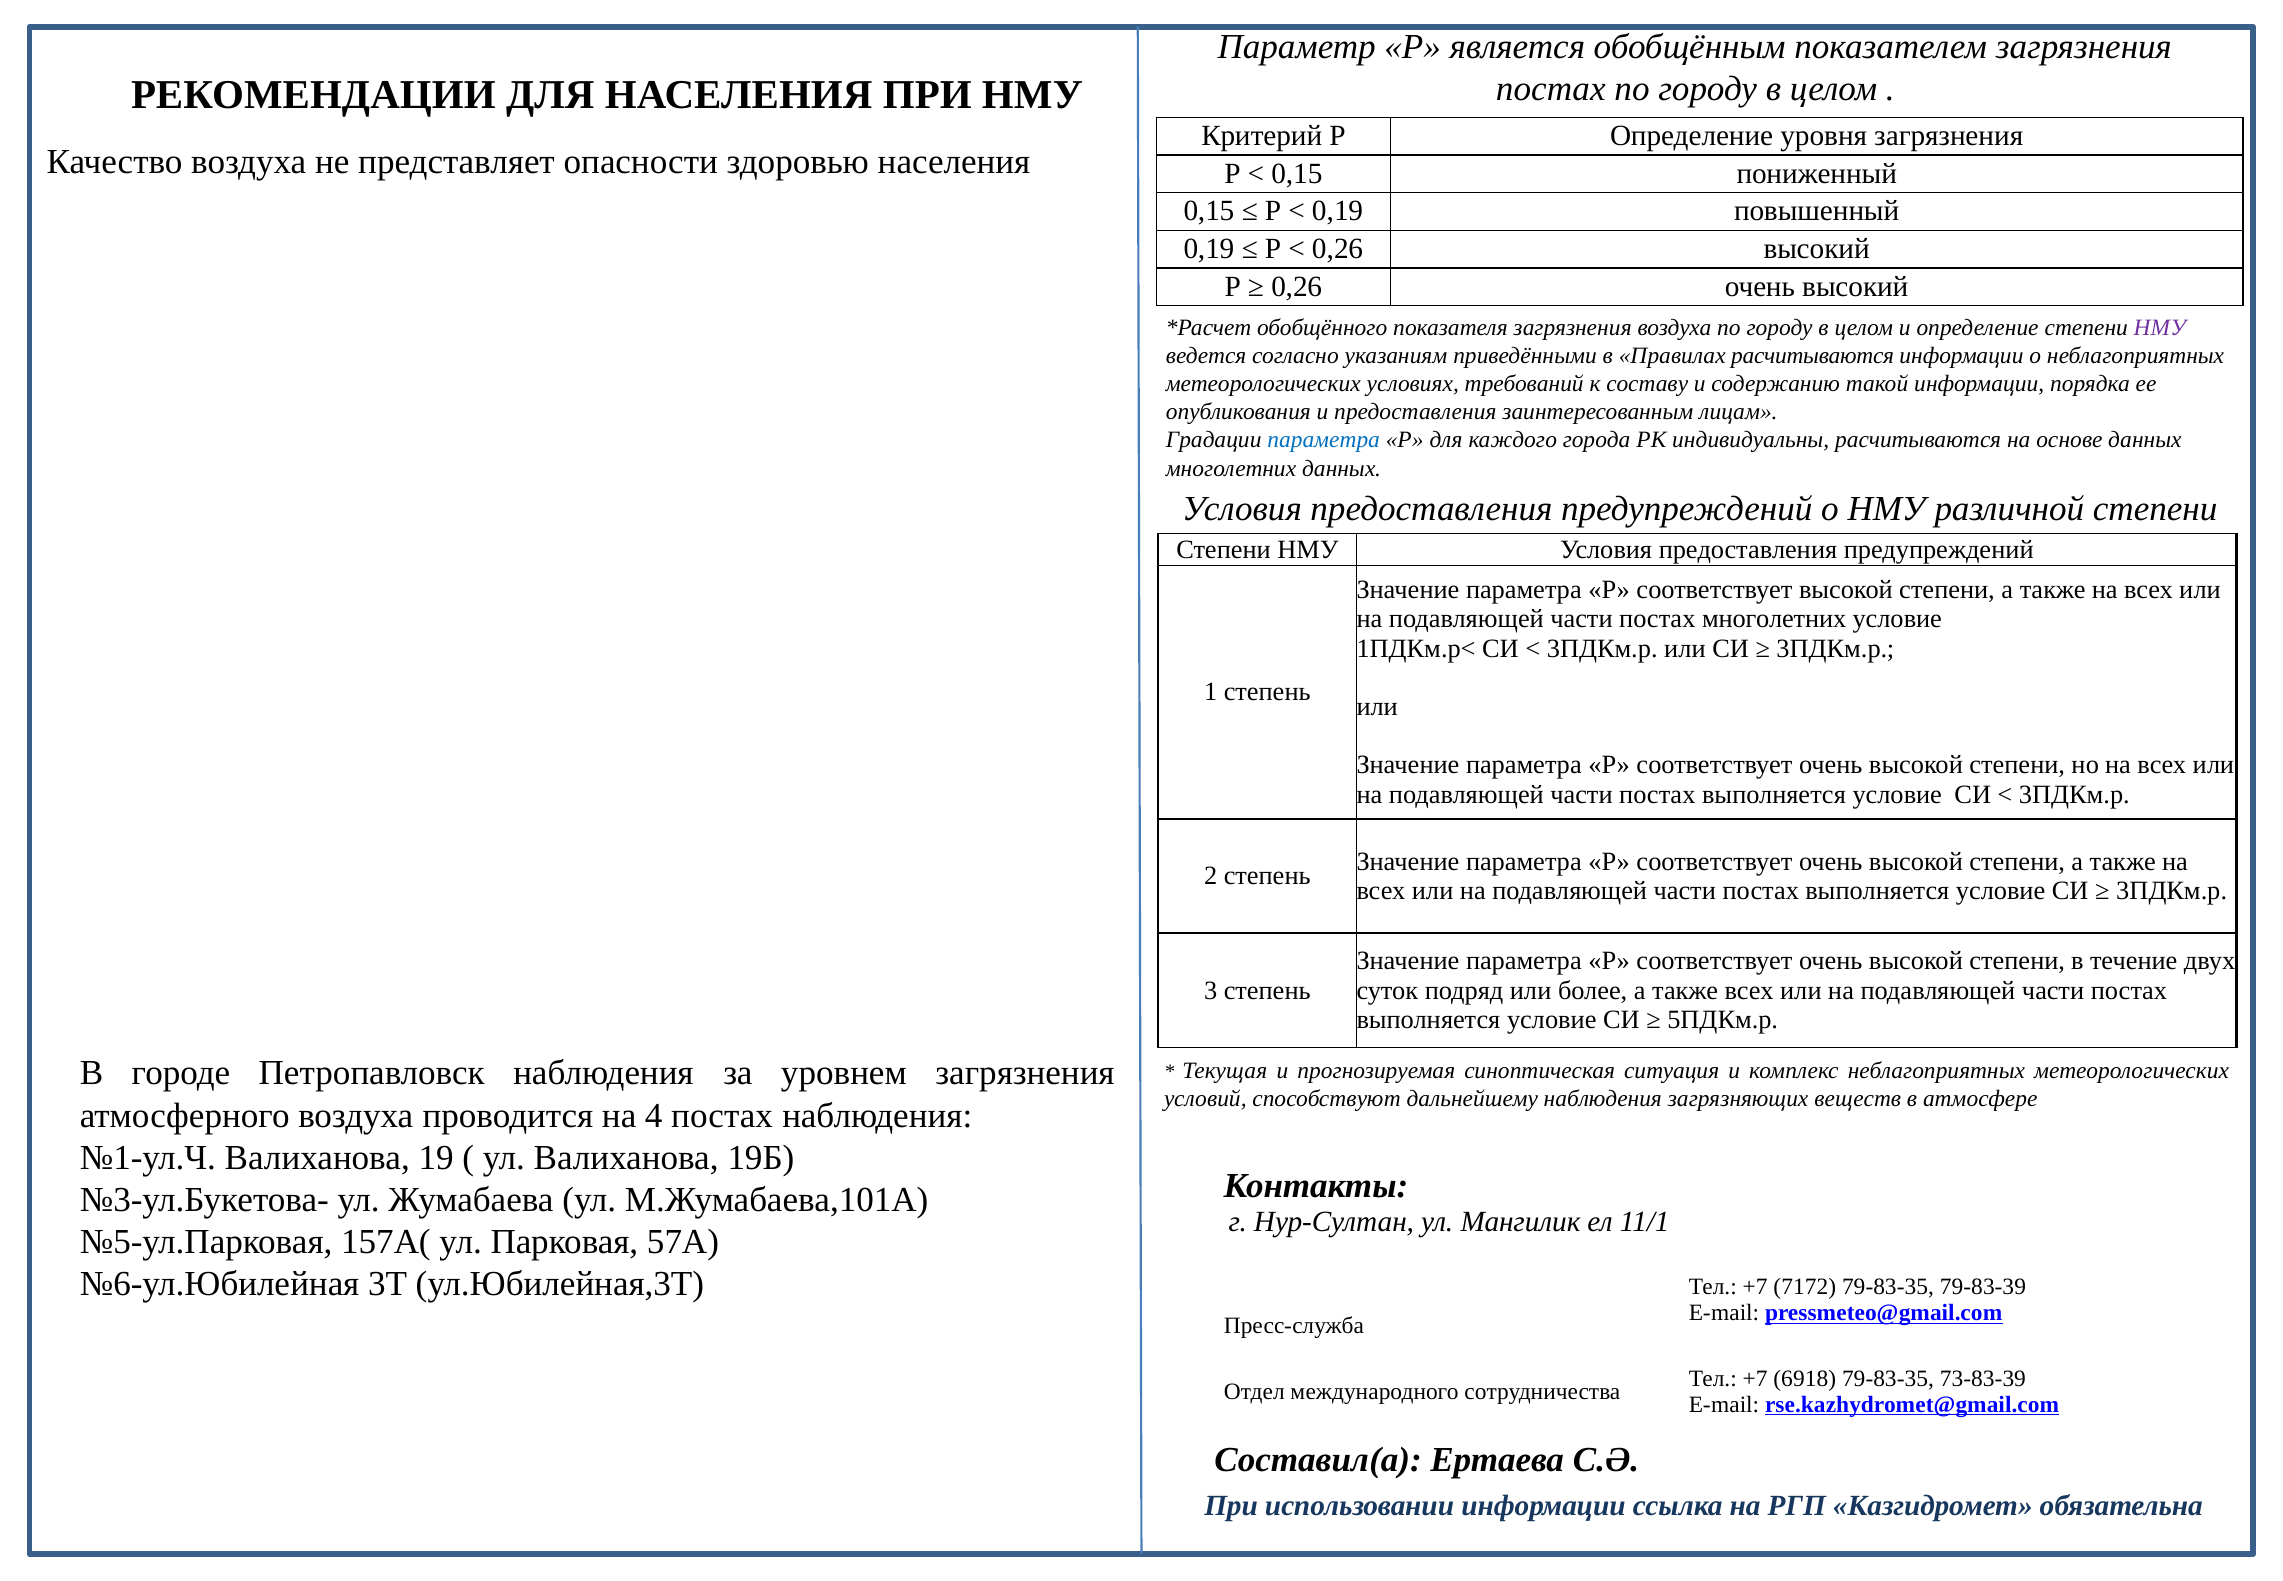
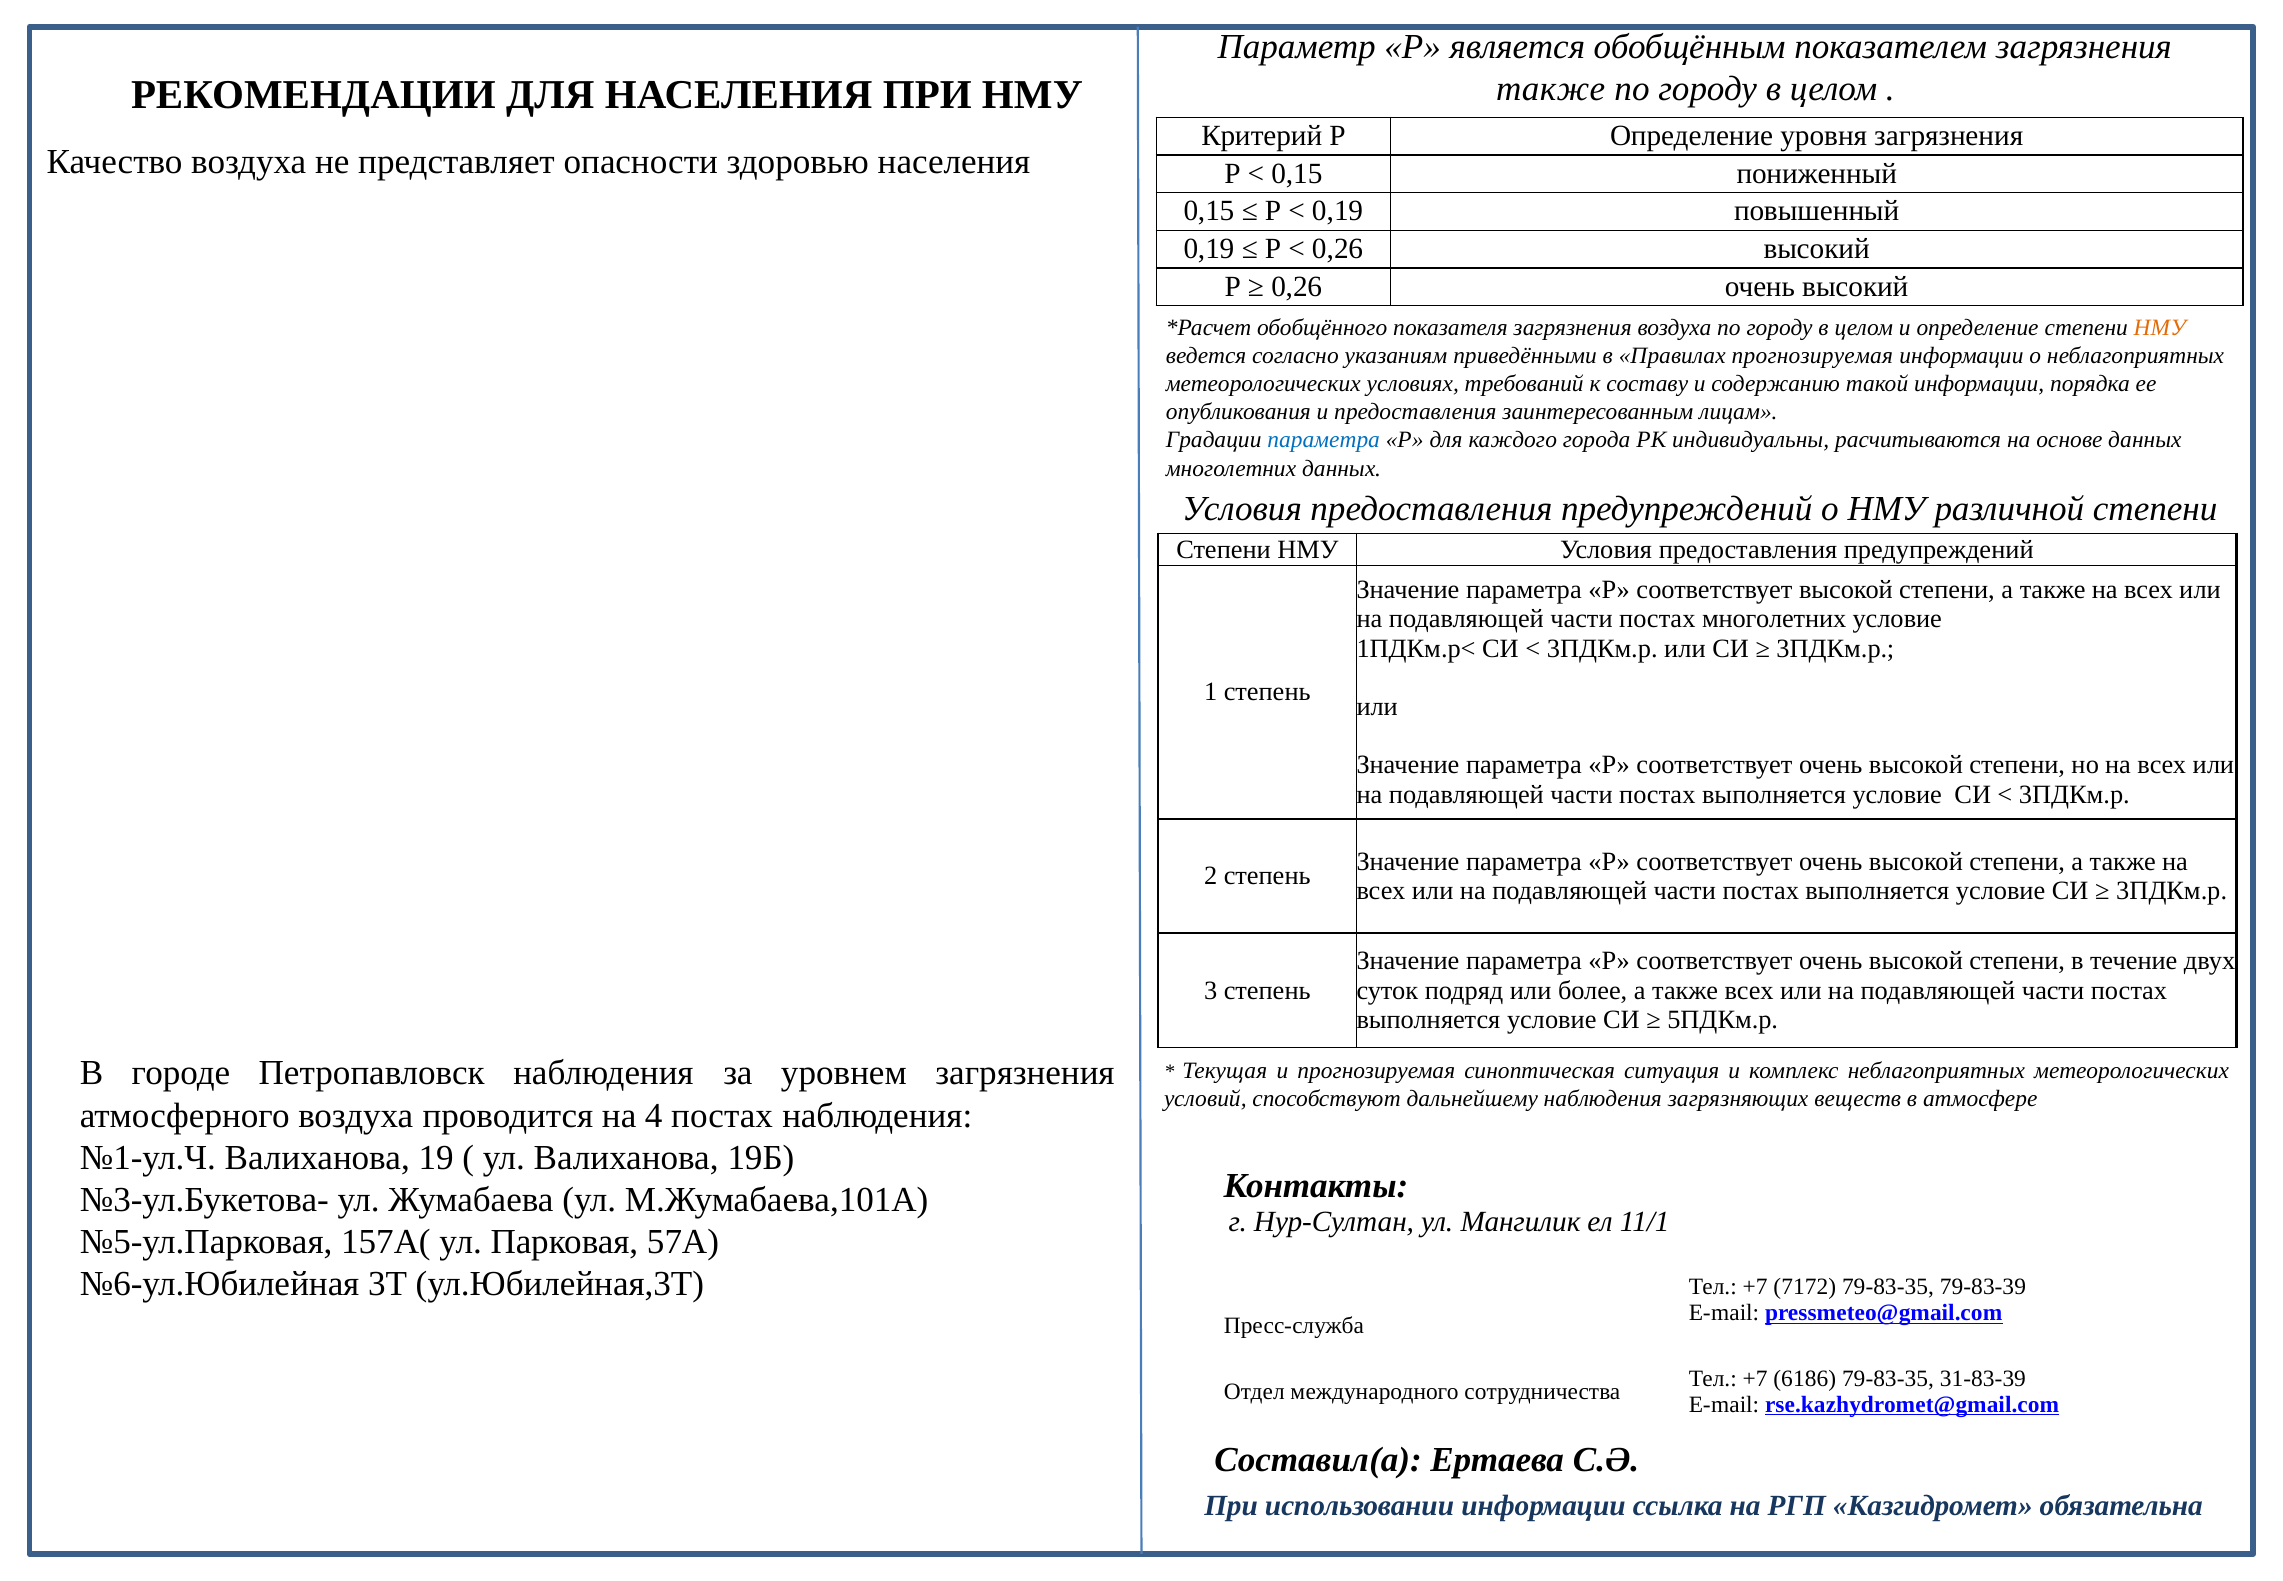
постах: постах -> также (1551, 89)
НМУ colour: purple -> orange (2160, 328)
Правилах расчитываются: расчитываются -> прогнозируемая (1812, 356)
6918: 6918 -> 6186 (1805, 1378)
73-83-39: 73-83-39 -> 31-83-39 (1983, 1378)
